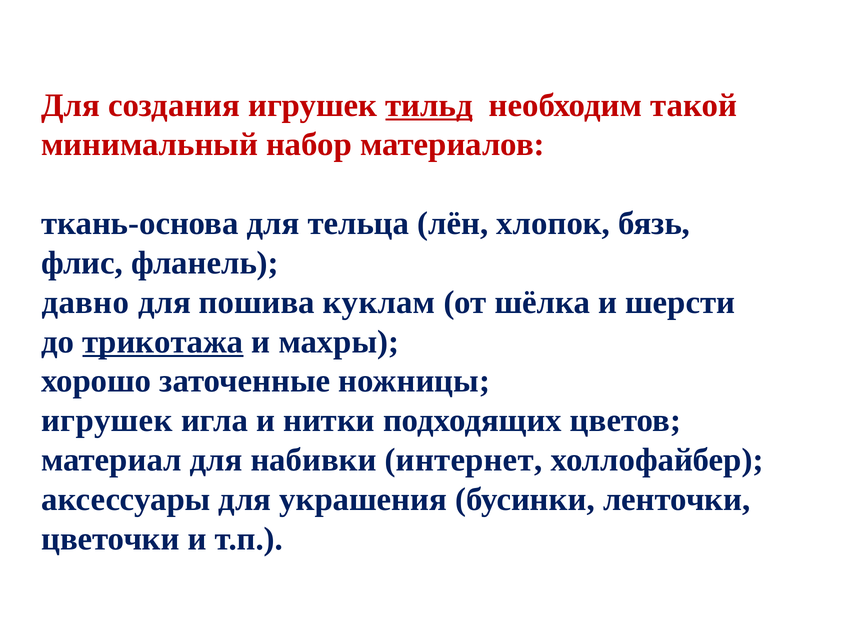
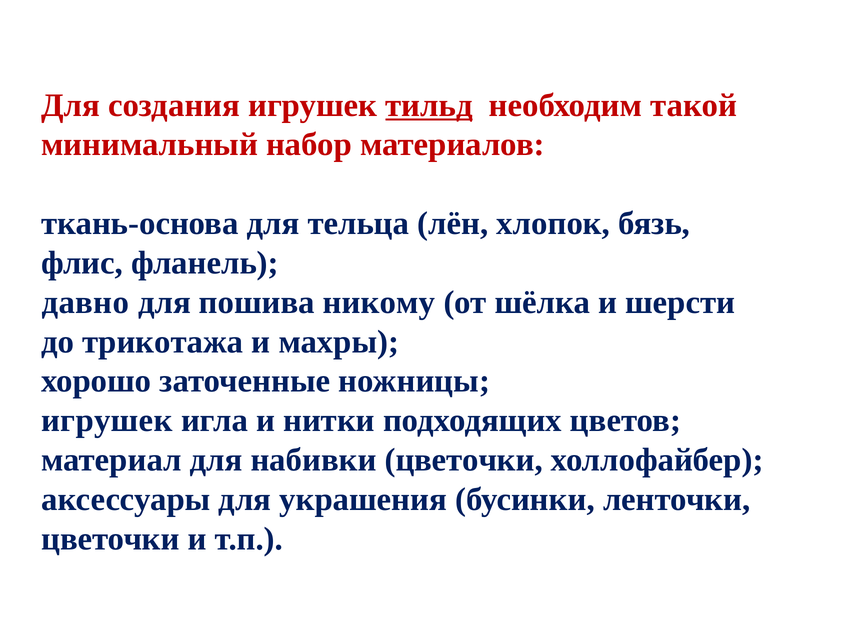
куклам: куклам -> никому (379, 302)
трикотажа underline: present -> none (163, 342)
набивки интернет: интернет -> цветочки (464, 460)
